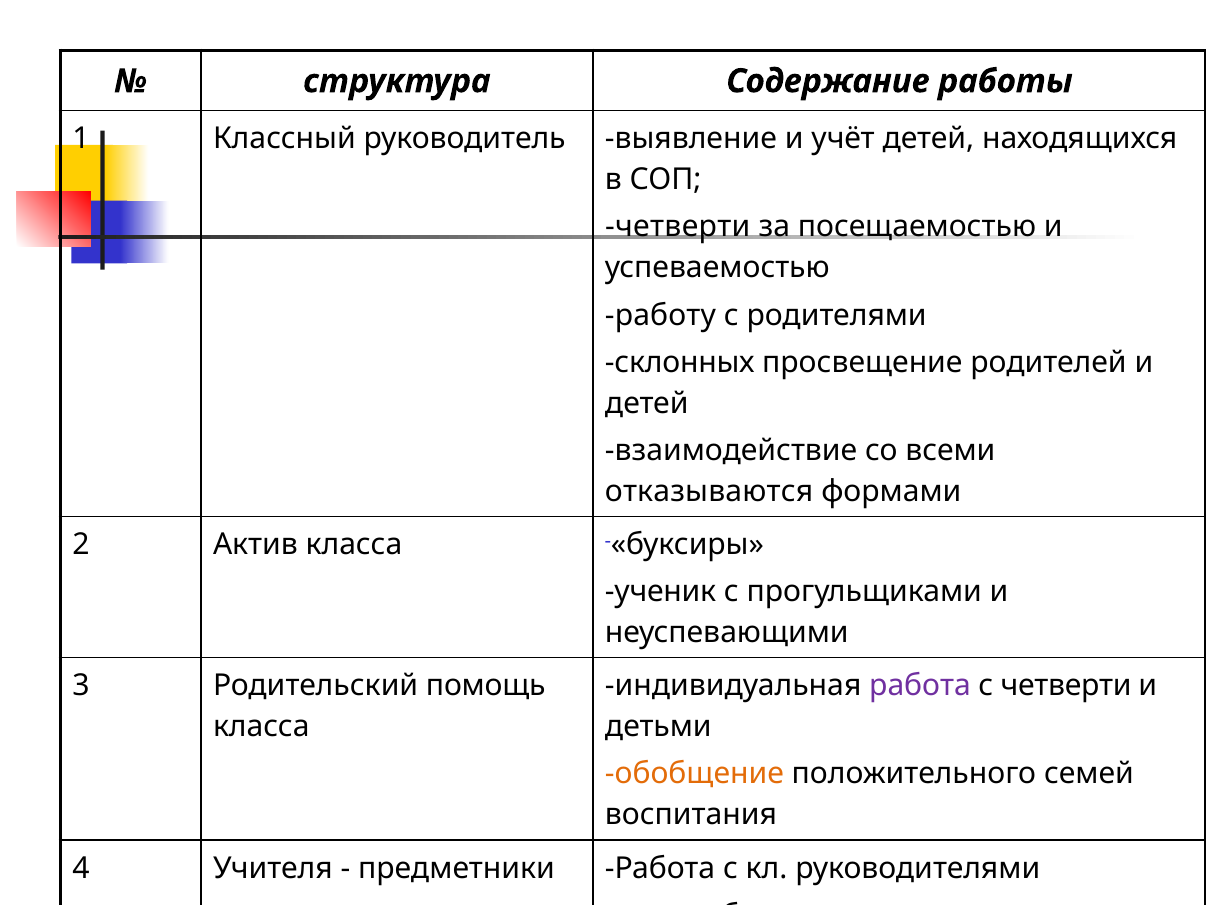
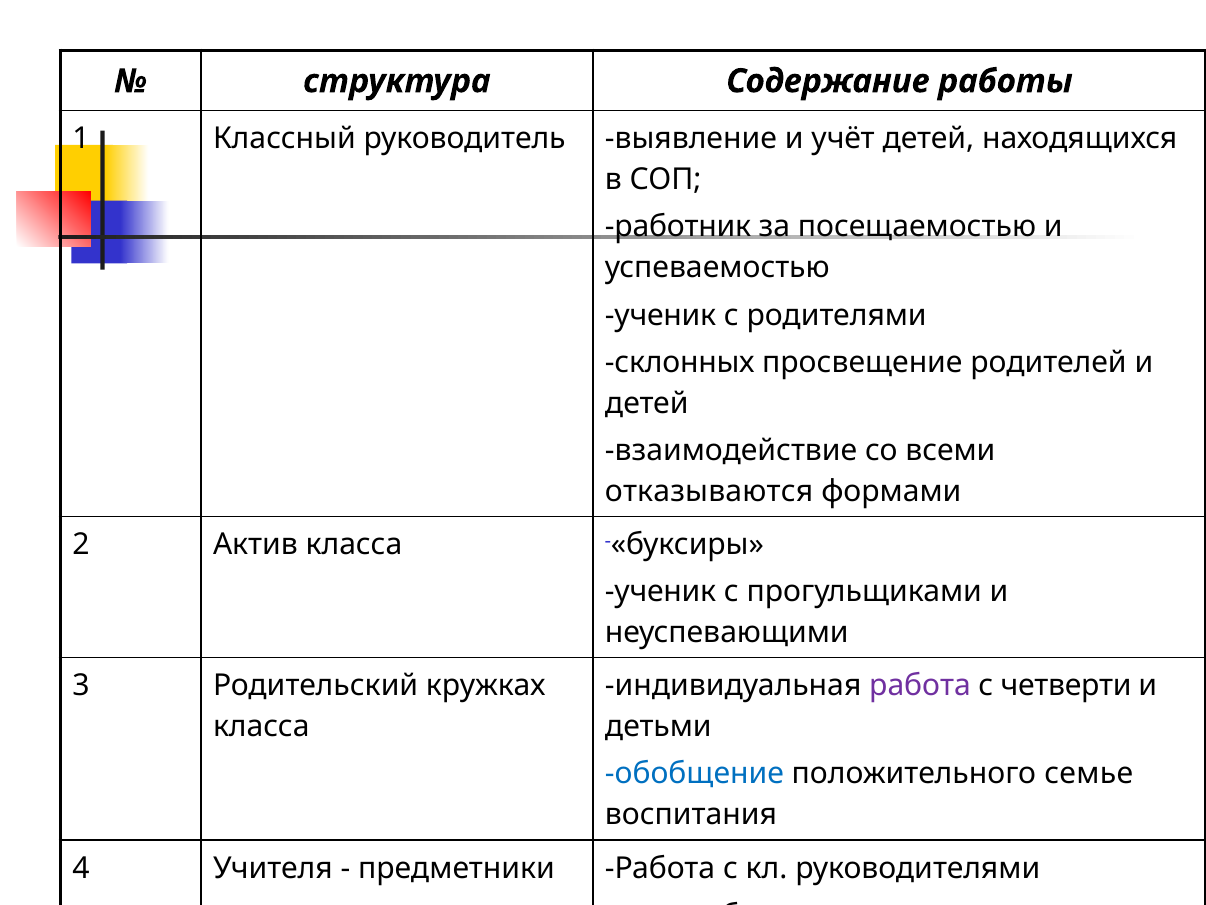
четверти: четверти -> работник (678, 227)
работу: работу -> ученик (661, 315)
помощь: помощь -> кружках (486, 685)
обобщение colour: orange -> blue (694, 773)
семей: семей -> семье (1089, 773)
